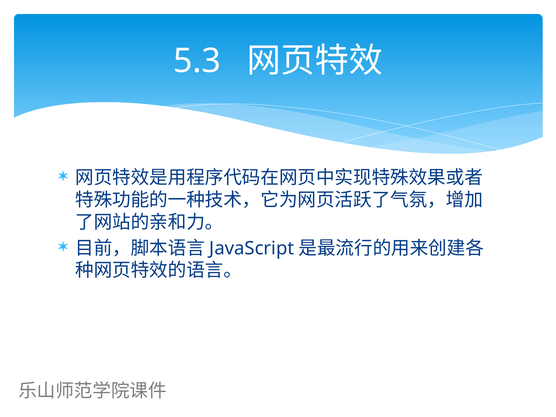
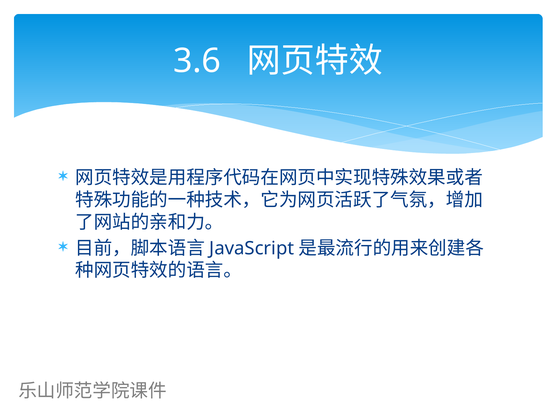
5.3: 5.3 -> 3.6 (197, 61)
